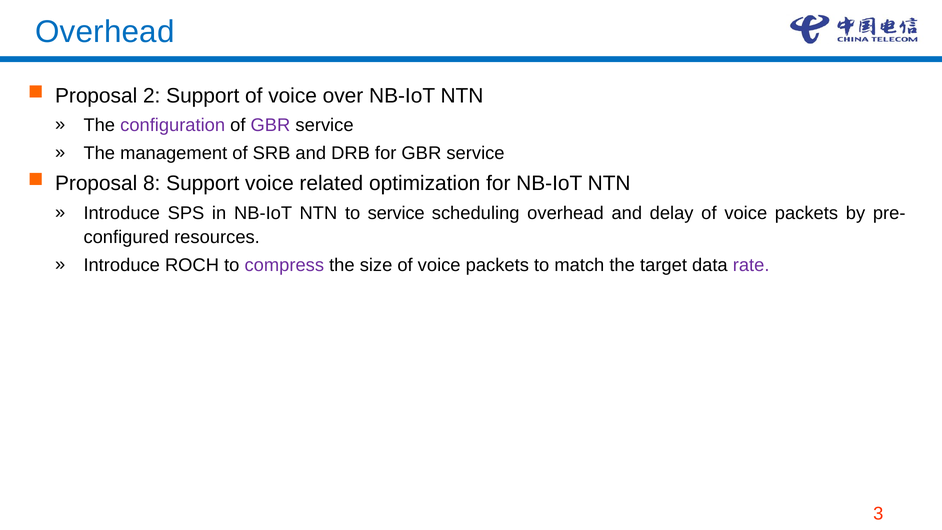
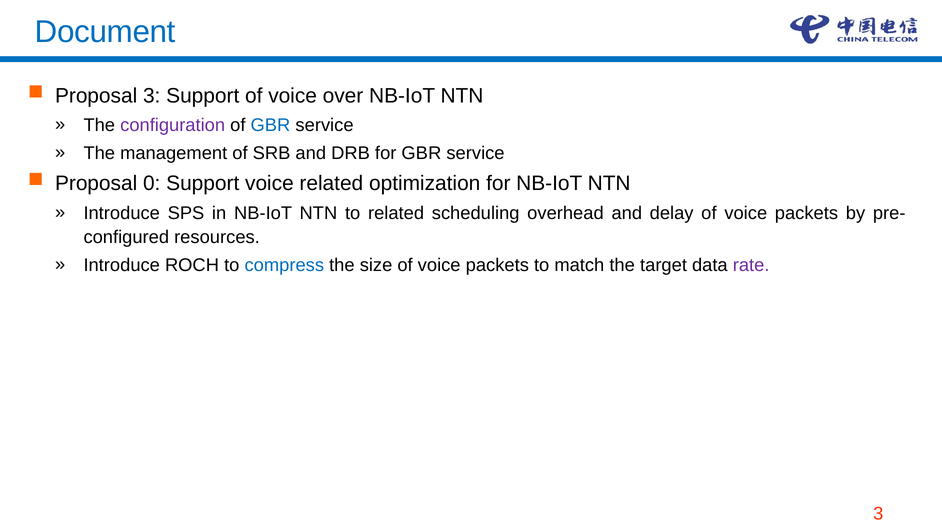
Overhead: Overhead -> Document (105, 32)
Proposal 2: 2 -> 3 (152, 96)
GBR colour: purple -> blue (270, 125)
8: 8 -> 0 (152, 184)
to service: service -> related (396, 213)
compress colour: purple -> blue (284, 265)
